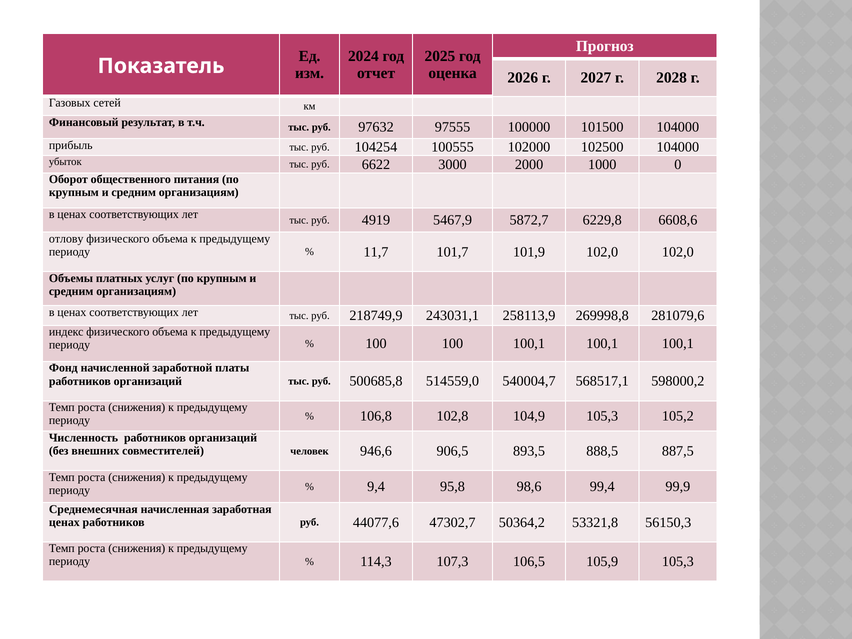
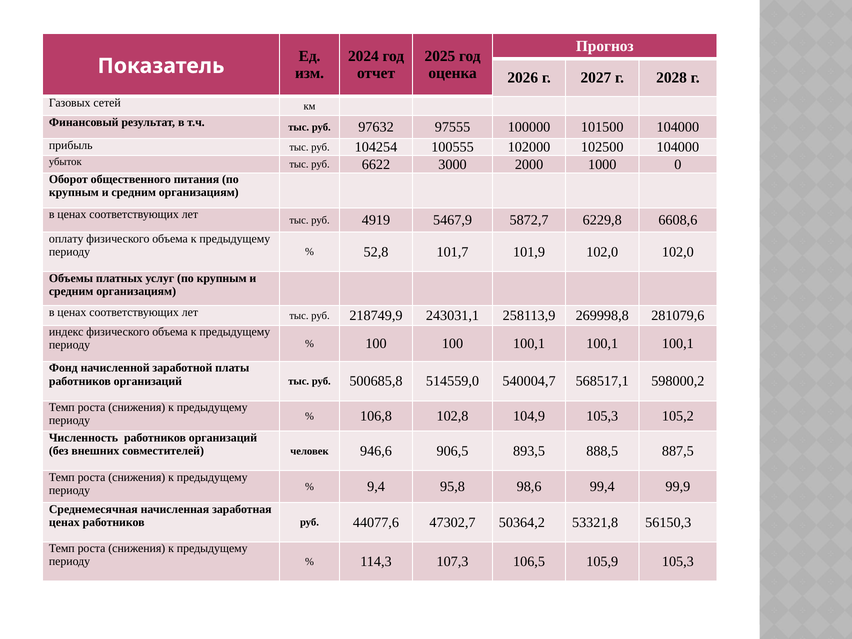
отлову: отлову -> оплату (66, 239)
11,7: 11,7 -> 52,8 (376, 252)
